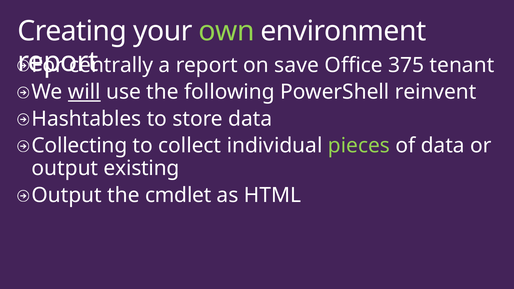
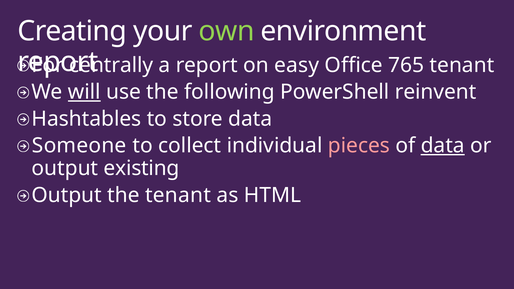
save: save -> easy (297, 65)
375: 375 -> 765 (406, 65)
Collecting: Collecting -> Someone (79, 146)
pieces colour: light green -> pink (359, 146)
data underline: none -> present (443, 146)
the cmdlet: cmdlet -> tenant (178, 195)
